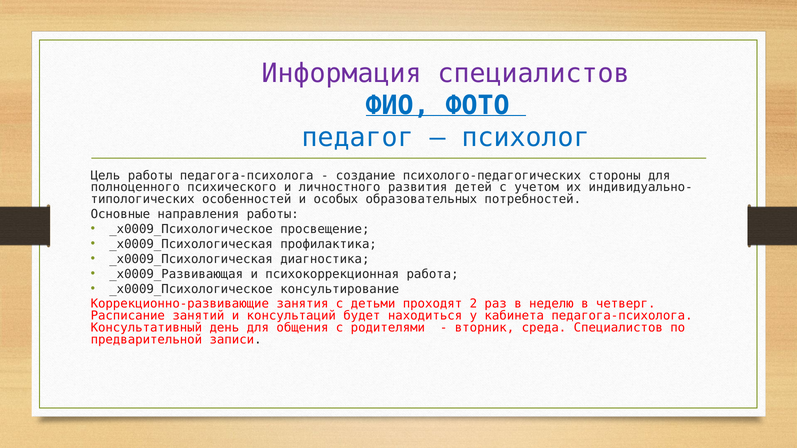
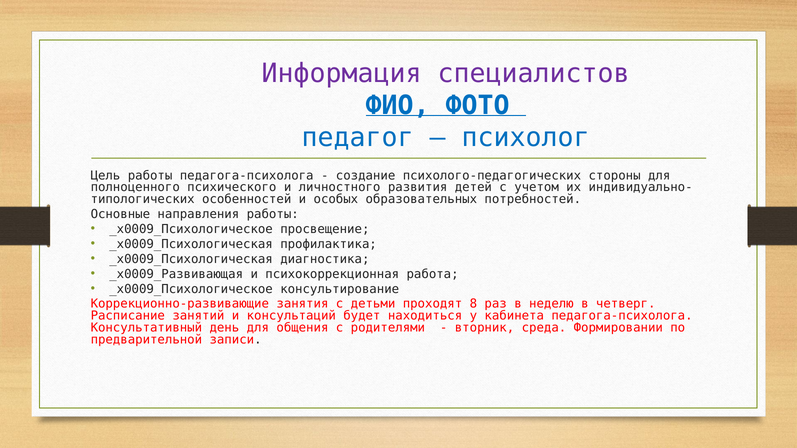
2: 2 -> 8 (473, 304)
среда Специалистов: Специалистов -> Формировании (618, 328)
